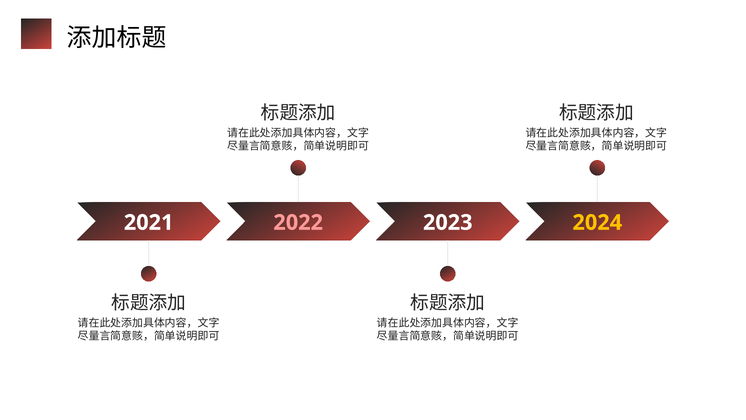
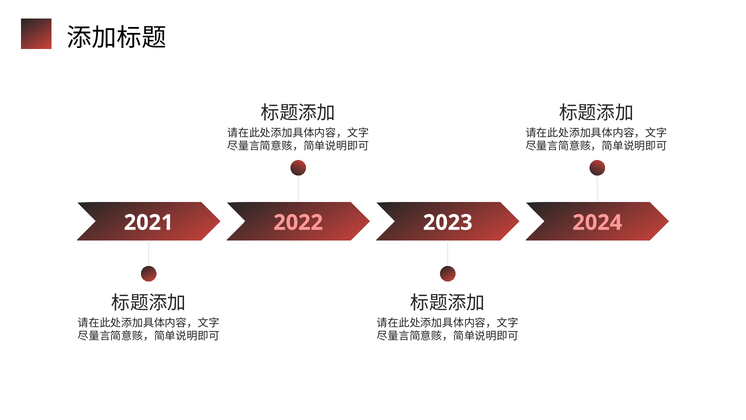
2024 colour: yellow -> pink (597, 222)
